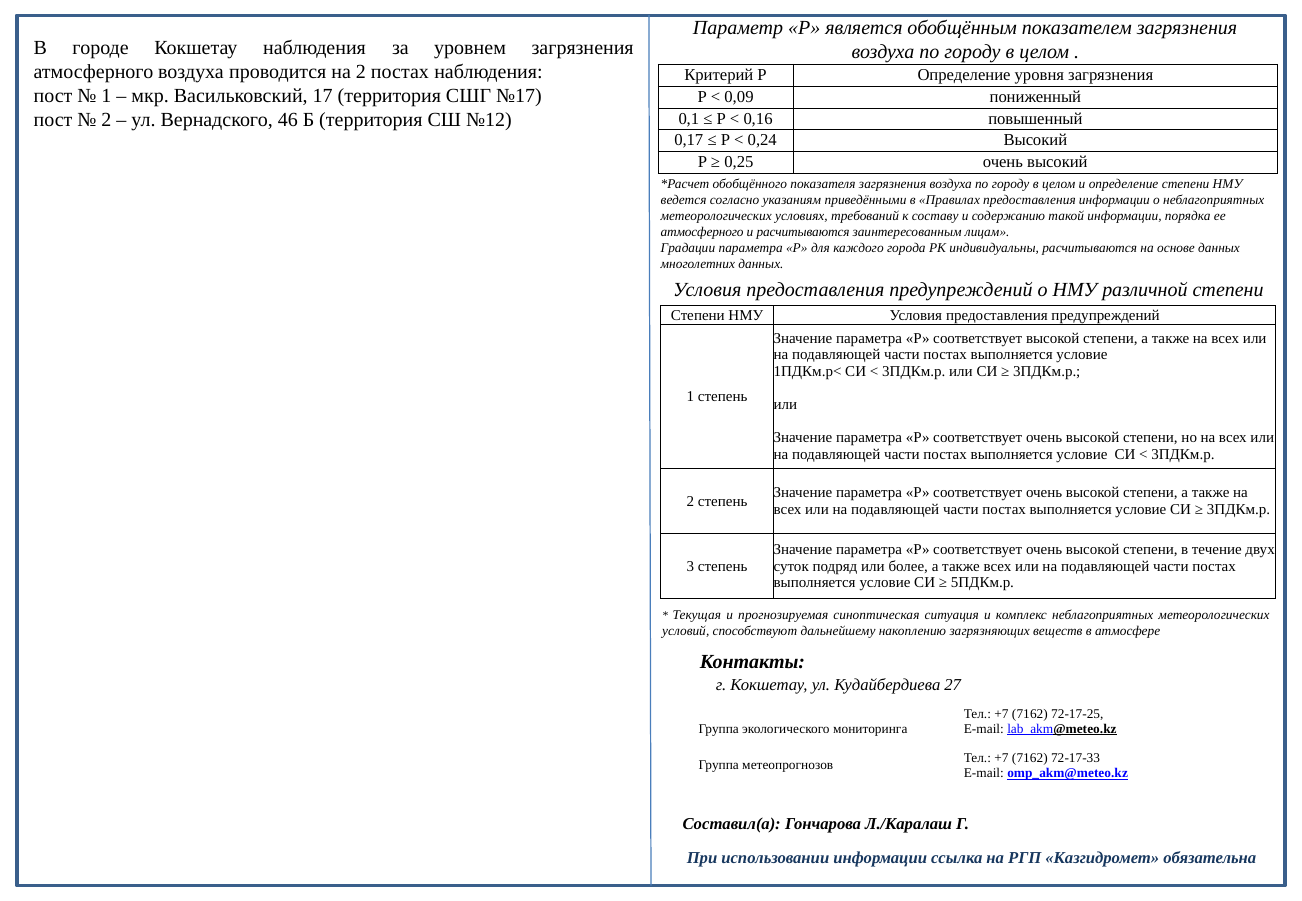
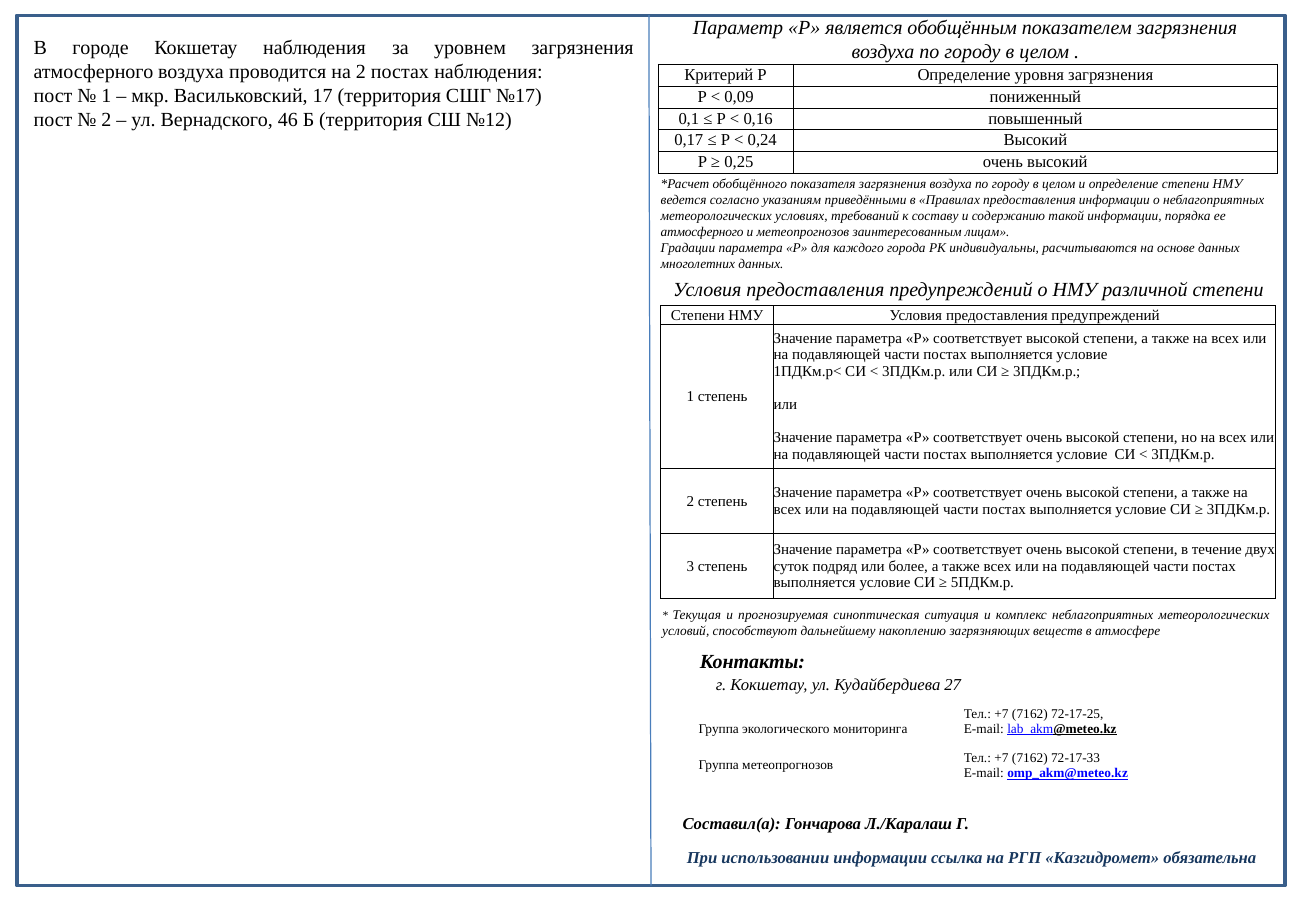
и расчитываются: расчитываются -> метеопрогнозов (803, 232)
